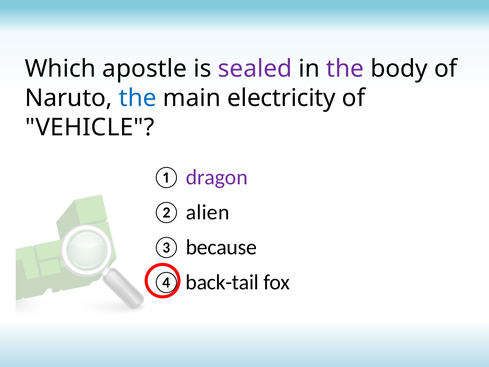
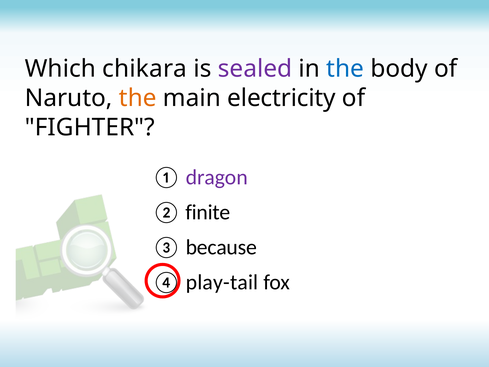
apostle: apostle -> chikara (145, 69)
the colour: purple -> blue (345, 69)
the colour: blue -> orange (138, 98)
VEHICLE: VEHICLE -> FIGHTER (90, 127)
alien: alien -> finite (208, 212)
back-tail: back-tail -> play-tail (222, 282)
